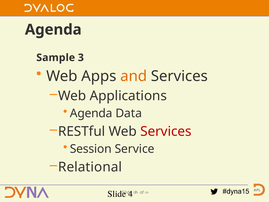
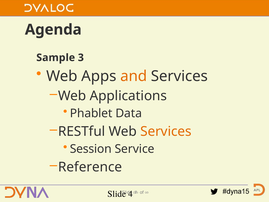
Agenda: Agenda -> Phablet (91, 113)
Services colour: red -> orange (166, 131)
Relational: Relational -> Reference (90, 167)
